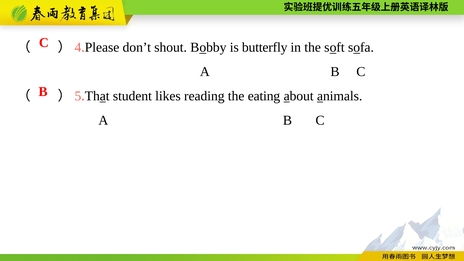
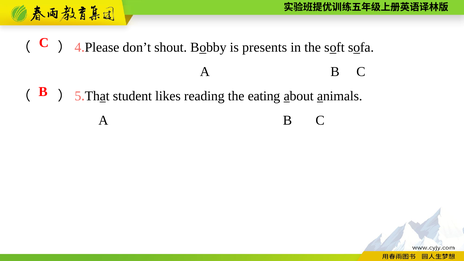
butterfly: butterfly -> presents (265, 47)
